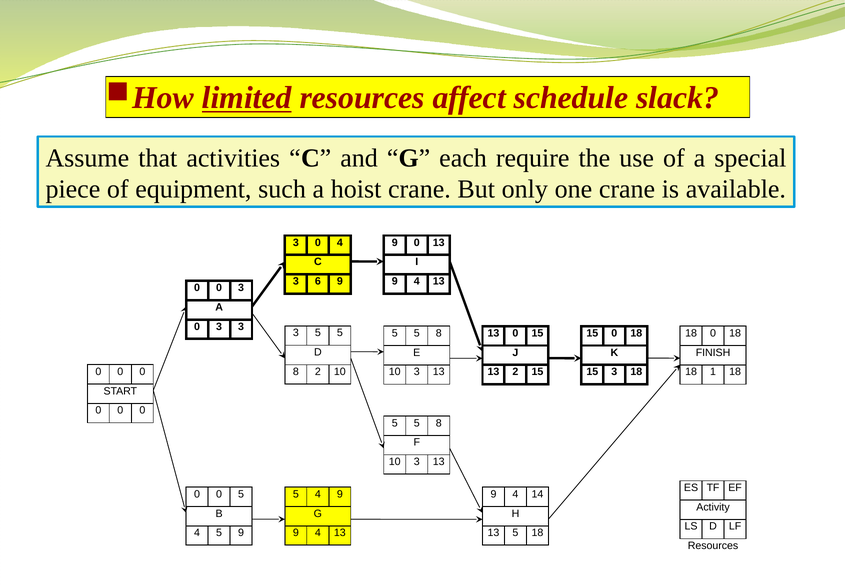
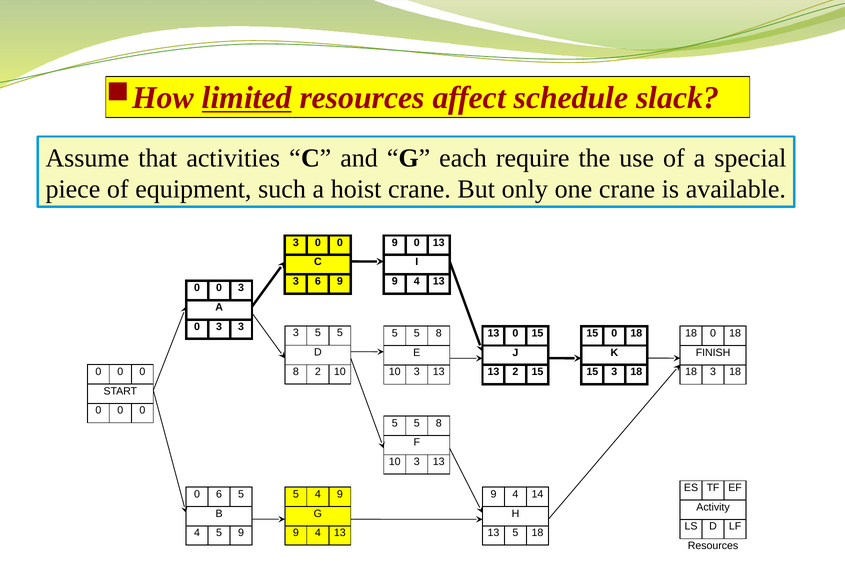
3 0 4: 4 -> 0 (340, 243)
18 1: 1 -> 3 (713, 372)
0: 0 -> 6 (219, 494)
